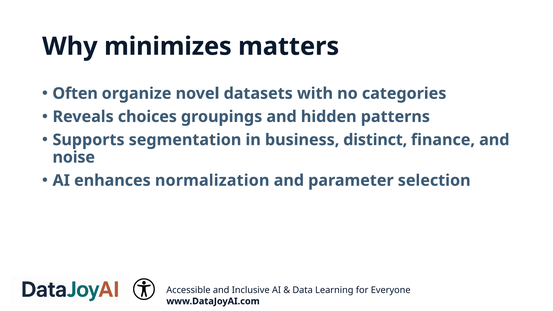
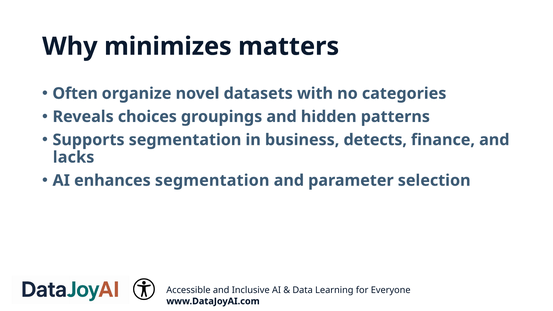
distinct: distinct -> detects (375, 140)
noise: noise -> lacks (74, 157)
enhances normalization: normalization -> segmentation (212, 180)
